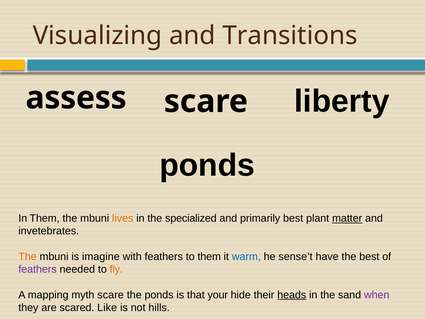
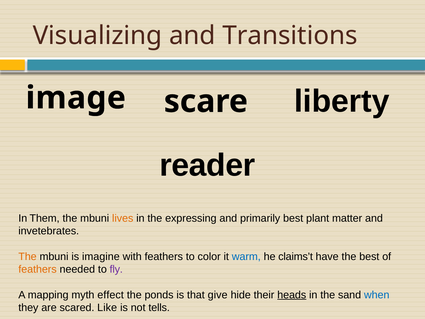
assess: assess -> image (76, 98)
ponds: ponds -> reader (207, 165)
specialized: specialized -> expressing (191, 218)
matter underline: present -> none (347, 218)
to them: them -> color (209, 256)
sense’t: sense’t -> claims’t (296, 256)
feathers colour: purple -> orange (38, 269)
fly colour: orange -> purple (116, 269)
myth scare: scare -> effect (111, 295)
your: your -> give (218, 295)
when colour: purple -> blue (377, 295)
hills: hills -> tells (159, 307)
